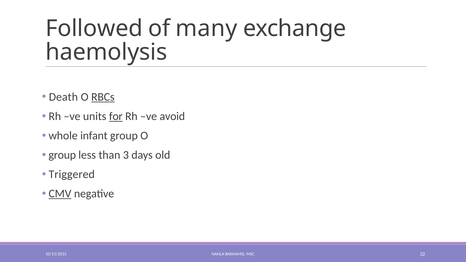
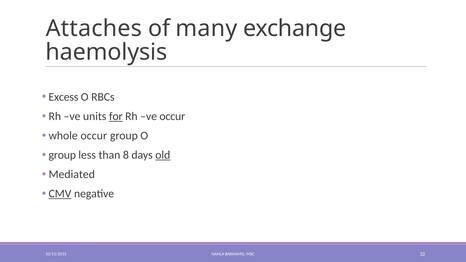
Followed: Followed -> Attaches (94, 28)
Death: Death -> Excess (63, 97)
RBCs underline: present -> none (103, 97)
ve avoid: avoid -> occur (172, 116)
whole infant: infant -> occur (94, 136)
3: 3 -> 8 (126, 155)
old underline: none -> present (163, 155)
Triggered: Triggered -> Mediated (72, 174)
